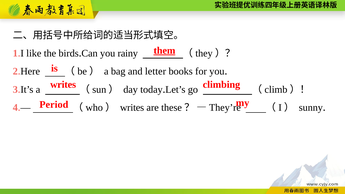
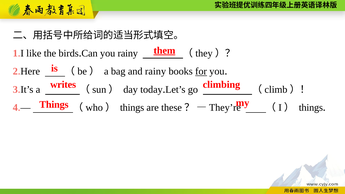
and letter: letter -> rainy (156, 71)
for underline: none -> present (201, 71)
Period: Period -> Things (54, 105)
writes: writes -> things (132, 108)
sunny: sunny -> things (311, 108)
